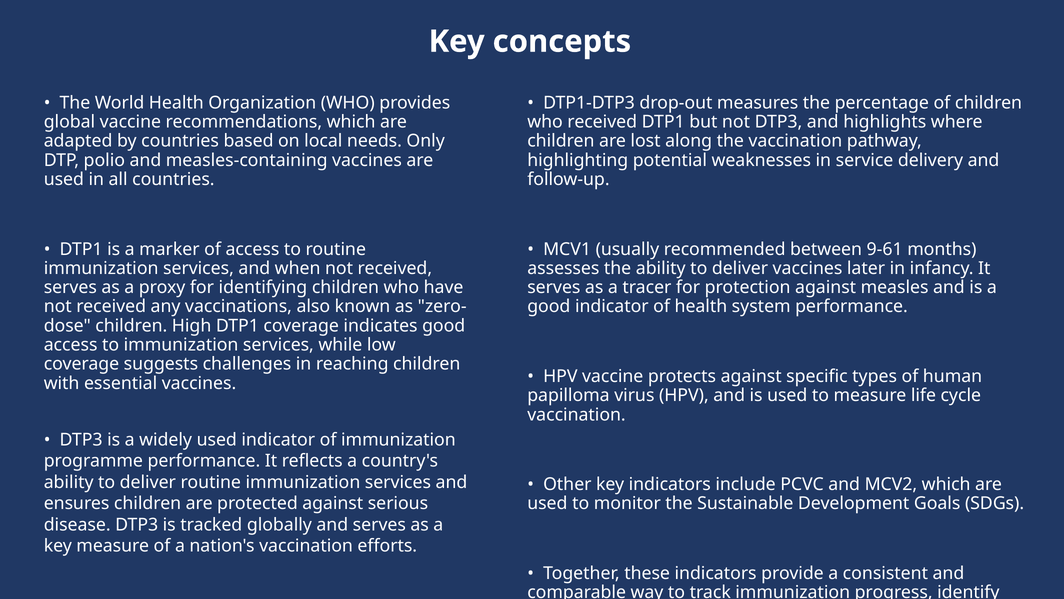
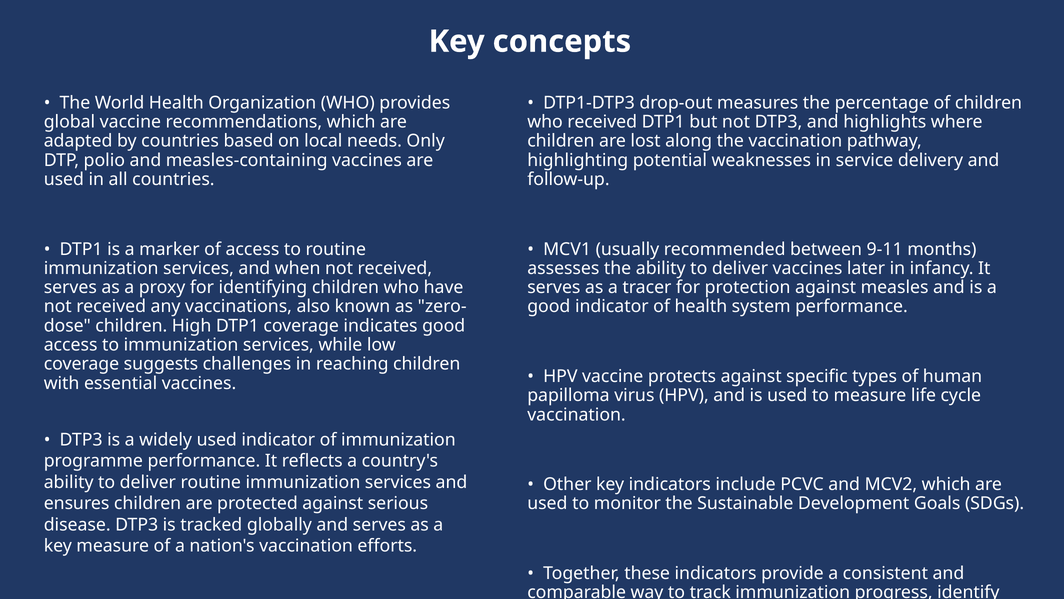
9-61: 9-61 -> 9-11 (885, 249)
